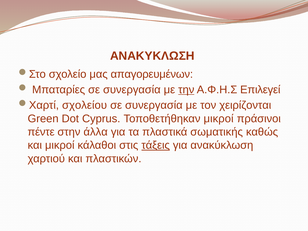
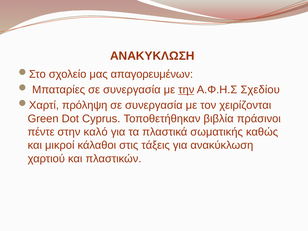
Επιλεγεί: Επιλεγεί -> Σχεδίου (260, 90)
σχολείου: σχολείου -> πρόληψη (85, 105)
Τοποθετήθηκαν μικροί: μικροί -> βιβλία (219, 119)
άλλα: άλλα -> καλό (96, 132)
τάξεις underline: present -> none (156, 145)
